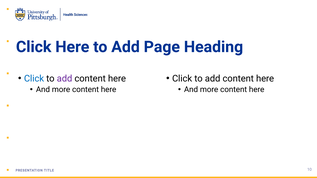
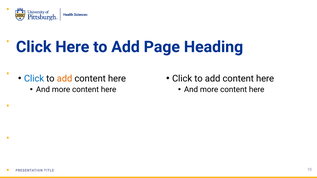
add colour: purple -> orange (65, 79)
